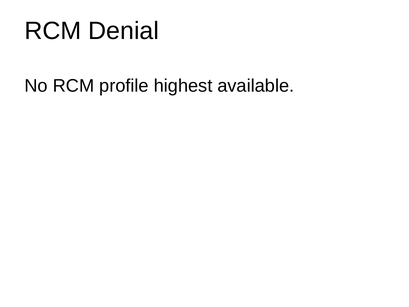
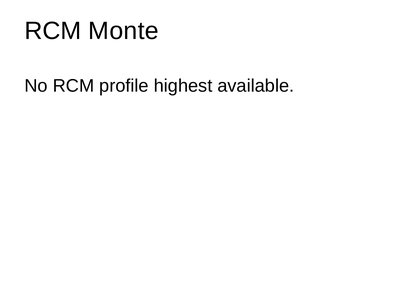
Denial: Denial -> Monte (124, 31)
